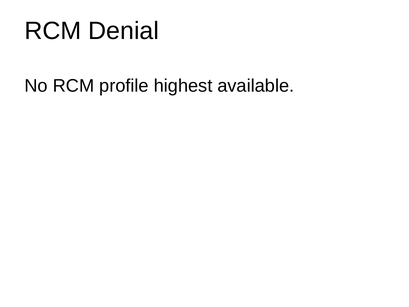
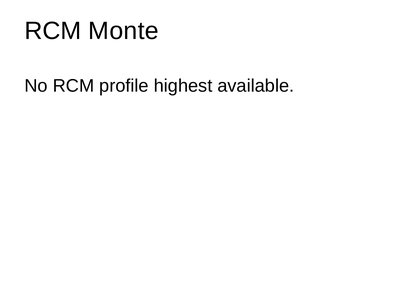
Denial: Denial -> Monte (124, 31)
